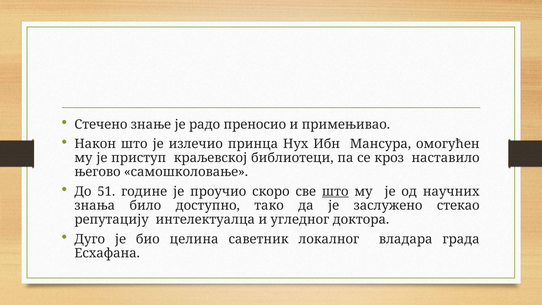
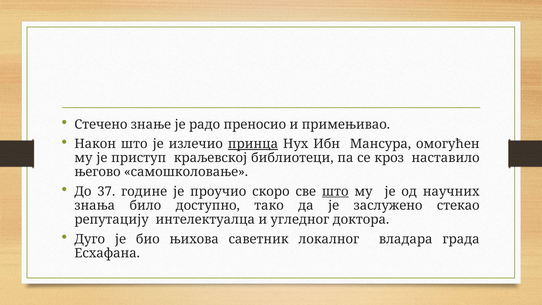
принца underline: none -> present (253, 144)
51: 51 -> 37 (106, 191)
целина: целина -> њихова (194, 239)
